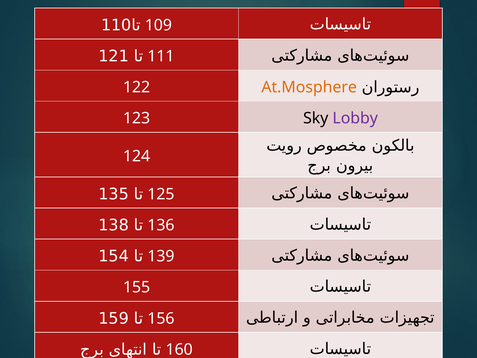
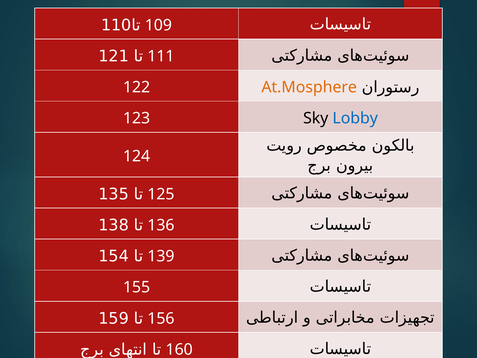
Lobby colour: purple -> blue (355, 118)
